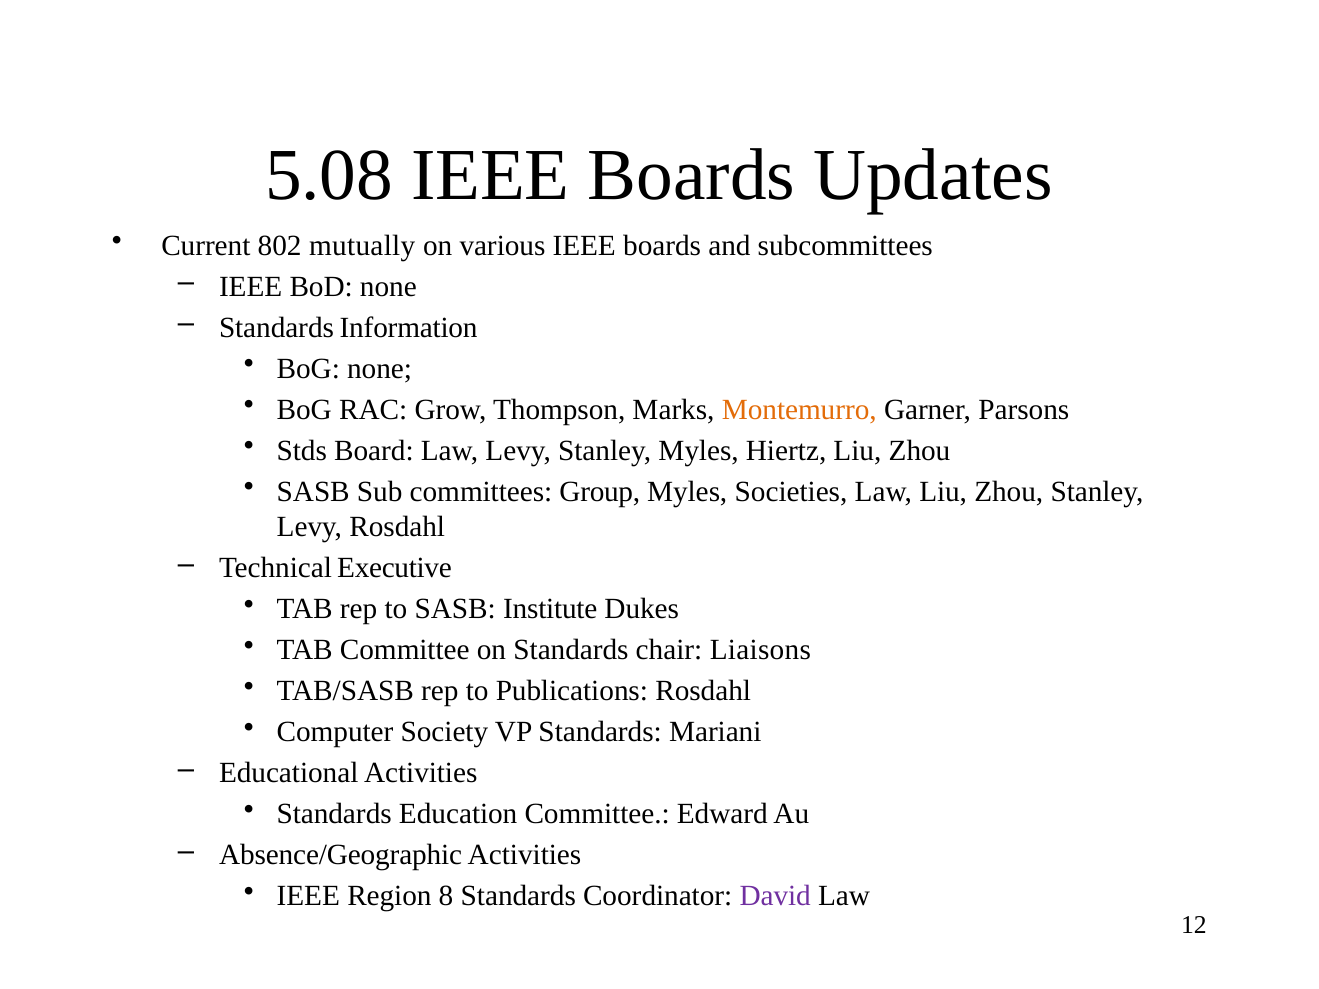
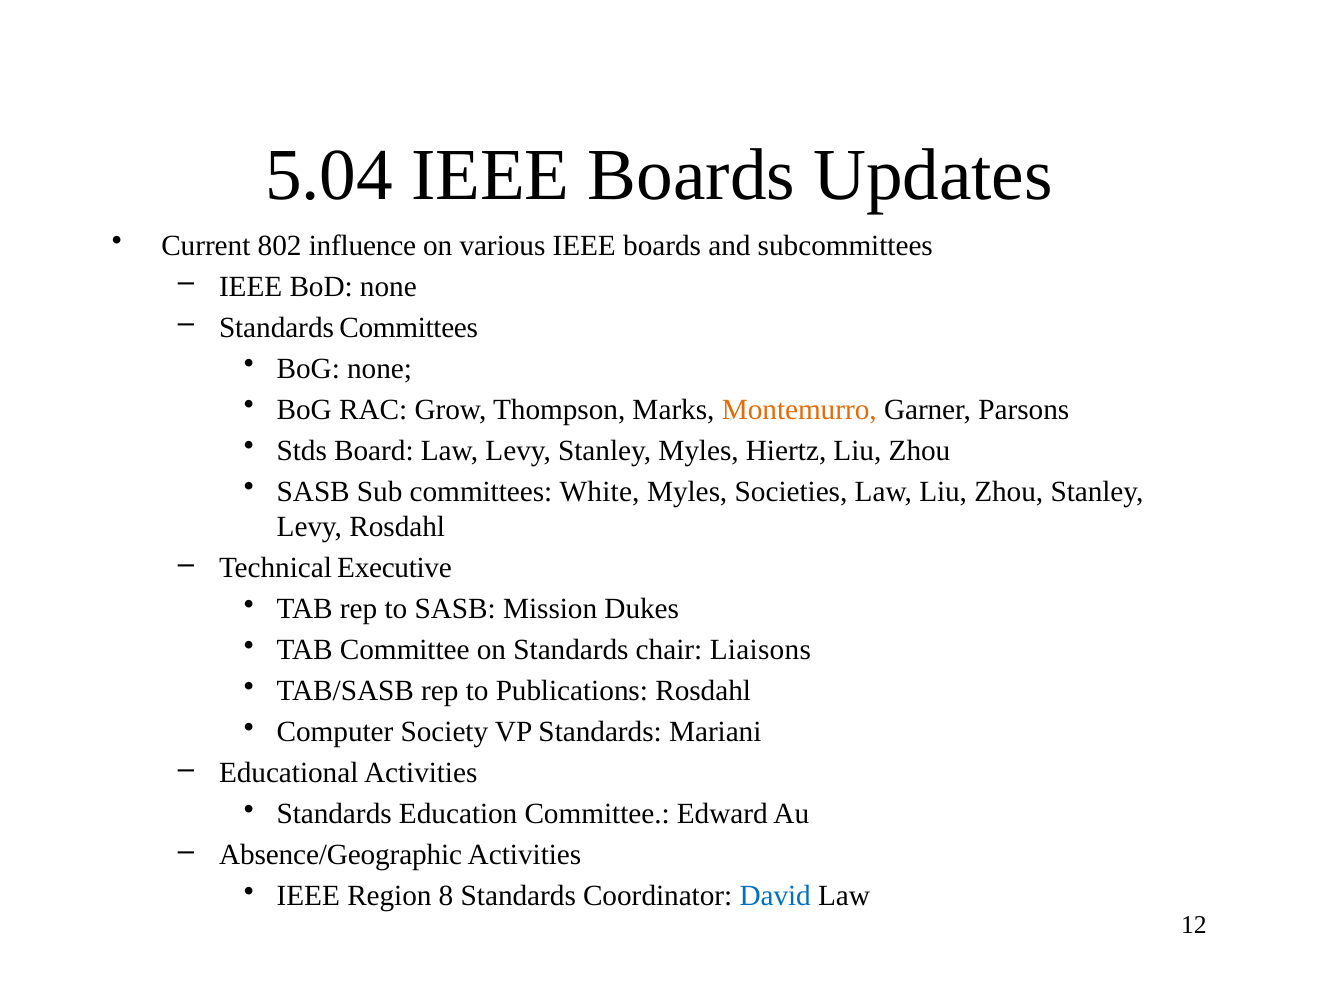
5.08: 5.08 -> 5.04 (329, 175)
mutually: mutually -> influence (362, 246)
Standards Information: Information -> Committees (409, 328)
Group: Group -> White (600, 492)
Institute: Institute -> Mission (550, 609)
David colour: purple -> blue (775, 897)
